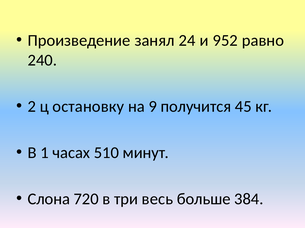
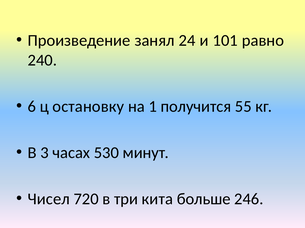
952: 952 -> 101 (225, 41)
2: 2 -> 6 (32, 107)
9: 9 -> 1 (153, 107)
45: 45 -> 55 (243, 107)
1: 1 -> 3 (45, 153)
510: 510 -> 530 (106, 153)
Слона: Слона -> Чисел (49, 200)
весь: весь -> кита (157, 200)
384: 384 -> 246 (249, 200)
